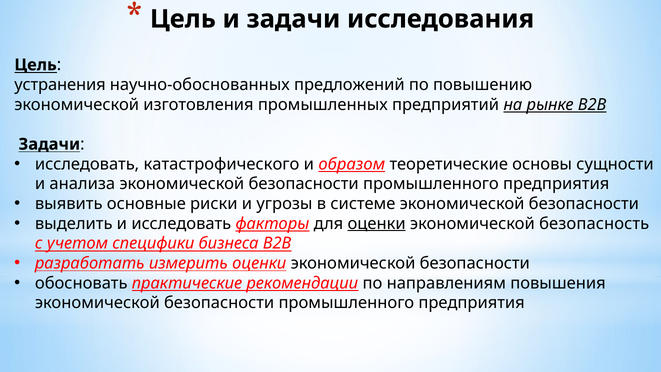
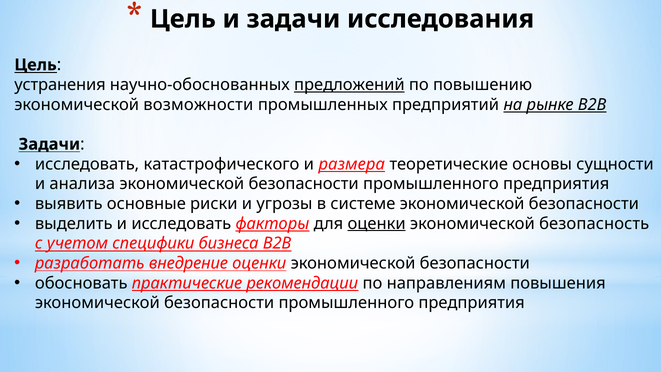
предложений underline: none -> present (349, 85)
изготовления: изготовления -> возможности (198, 105)
образом: образом -> размера (352, 164)
измерить: измерить -> внедрение (188, 263)
